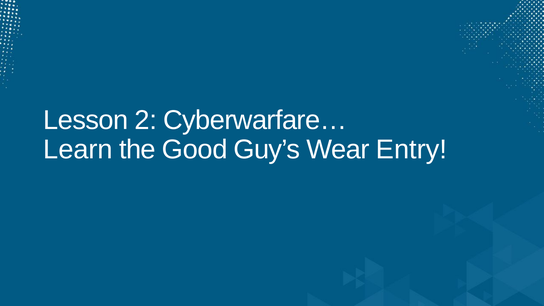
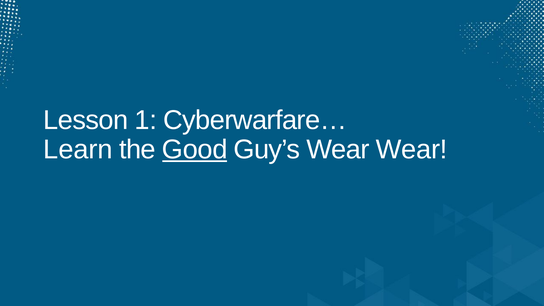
2: 2 -> 1 (146, 120)
Good underline: none -> present (195, 150)
Wear Entry: Entry -> Wear (412, 150)
